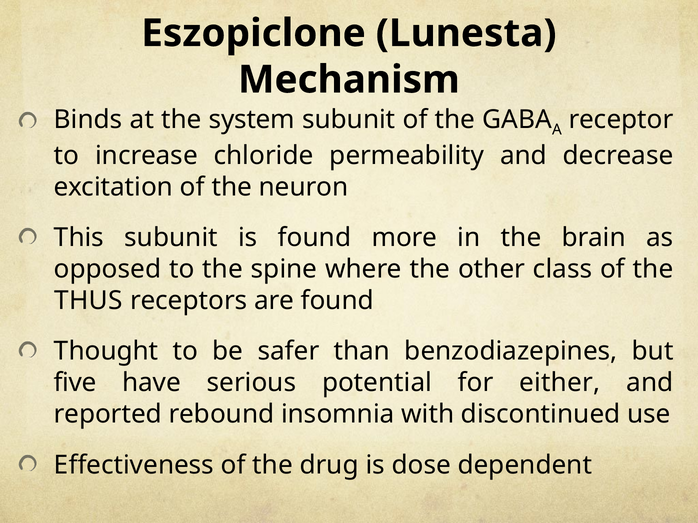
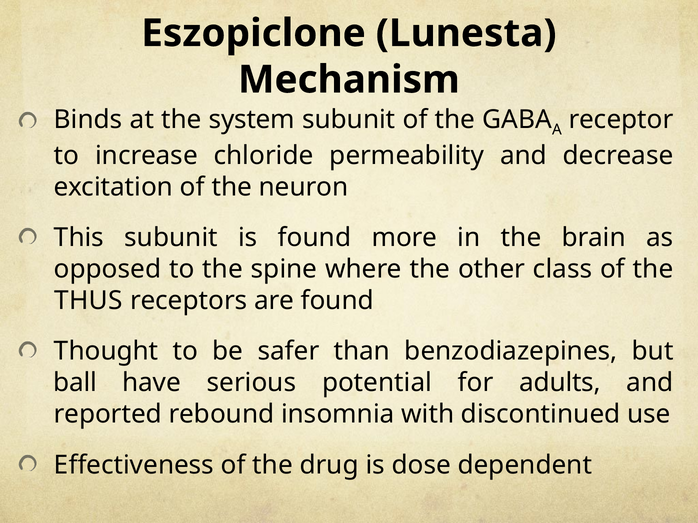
five: five -> ball (75, 383)
either: either -> adults (560, 383)
